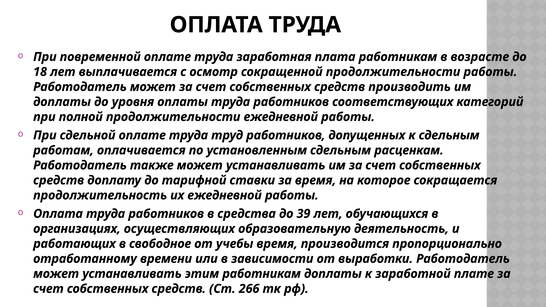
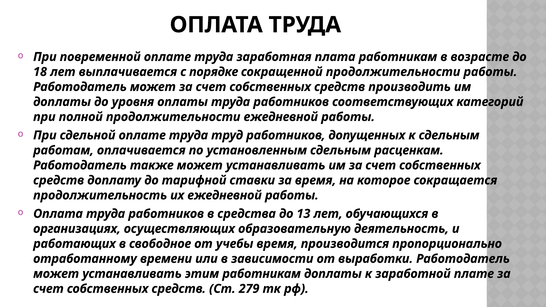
осмотр: осмотр -> порядке (214, 72)
39: 39 -> 13 (303, 214)
266: 266 -> 279 (249, 289)
